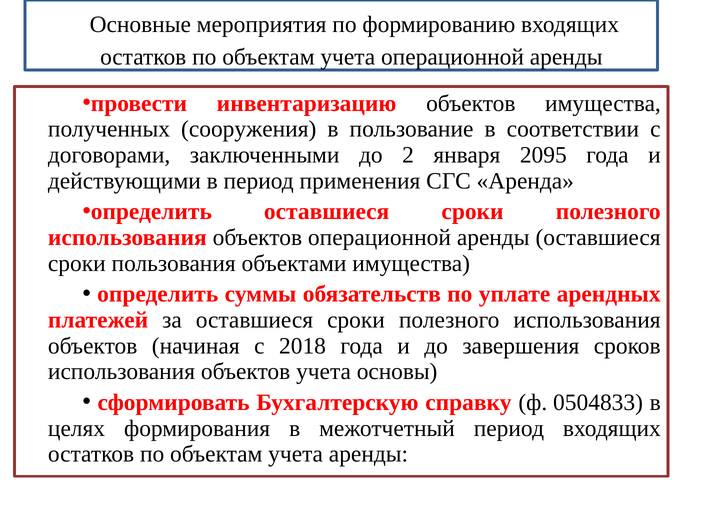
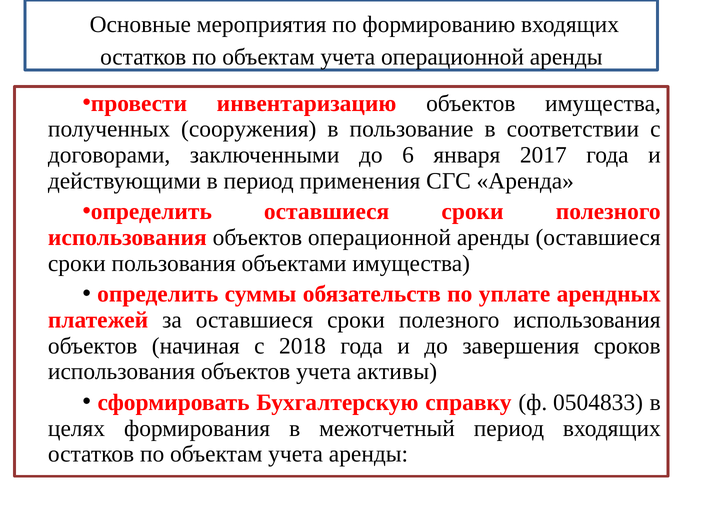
2: 2 -> 6 (408, 155)
2095: 2095 -> 2017 (543, 155)
основы: основы -> активы (397, 372)
